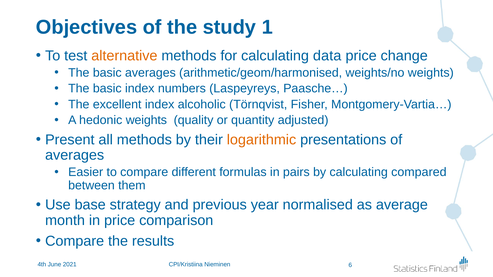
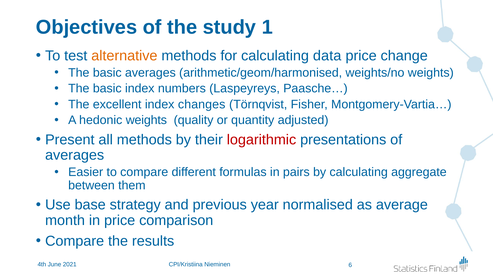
alcoholic: alcoholic -> changes (202, 104)
logarithmic colour: orange -> red (262, 140)
compared: compared -> aggregate (419, 172)
